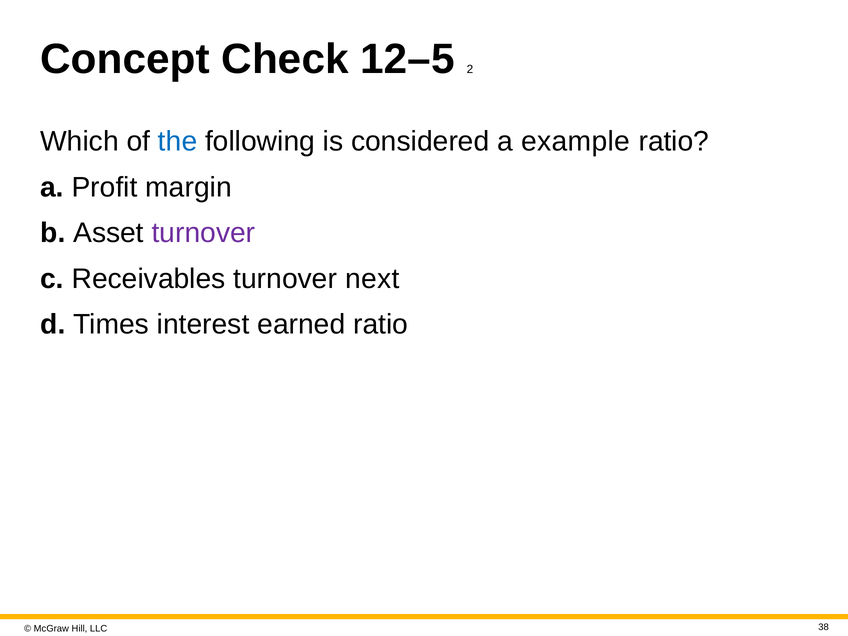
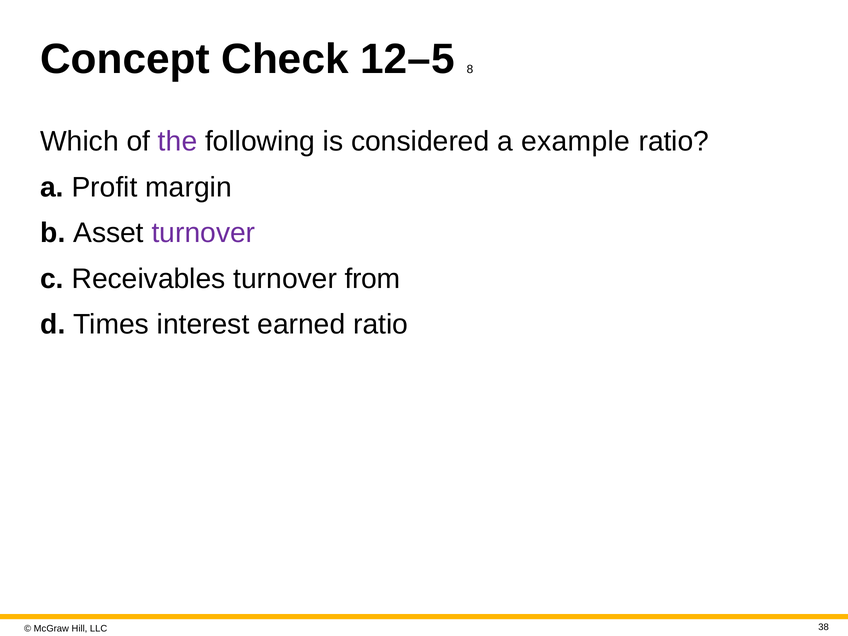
2: 2 -> 8 (470, 70)
the colour: blue -> purple (178, 142)
next: next -> from (373, 279)
